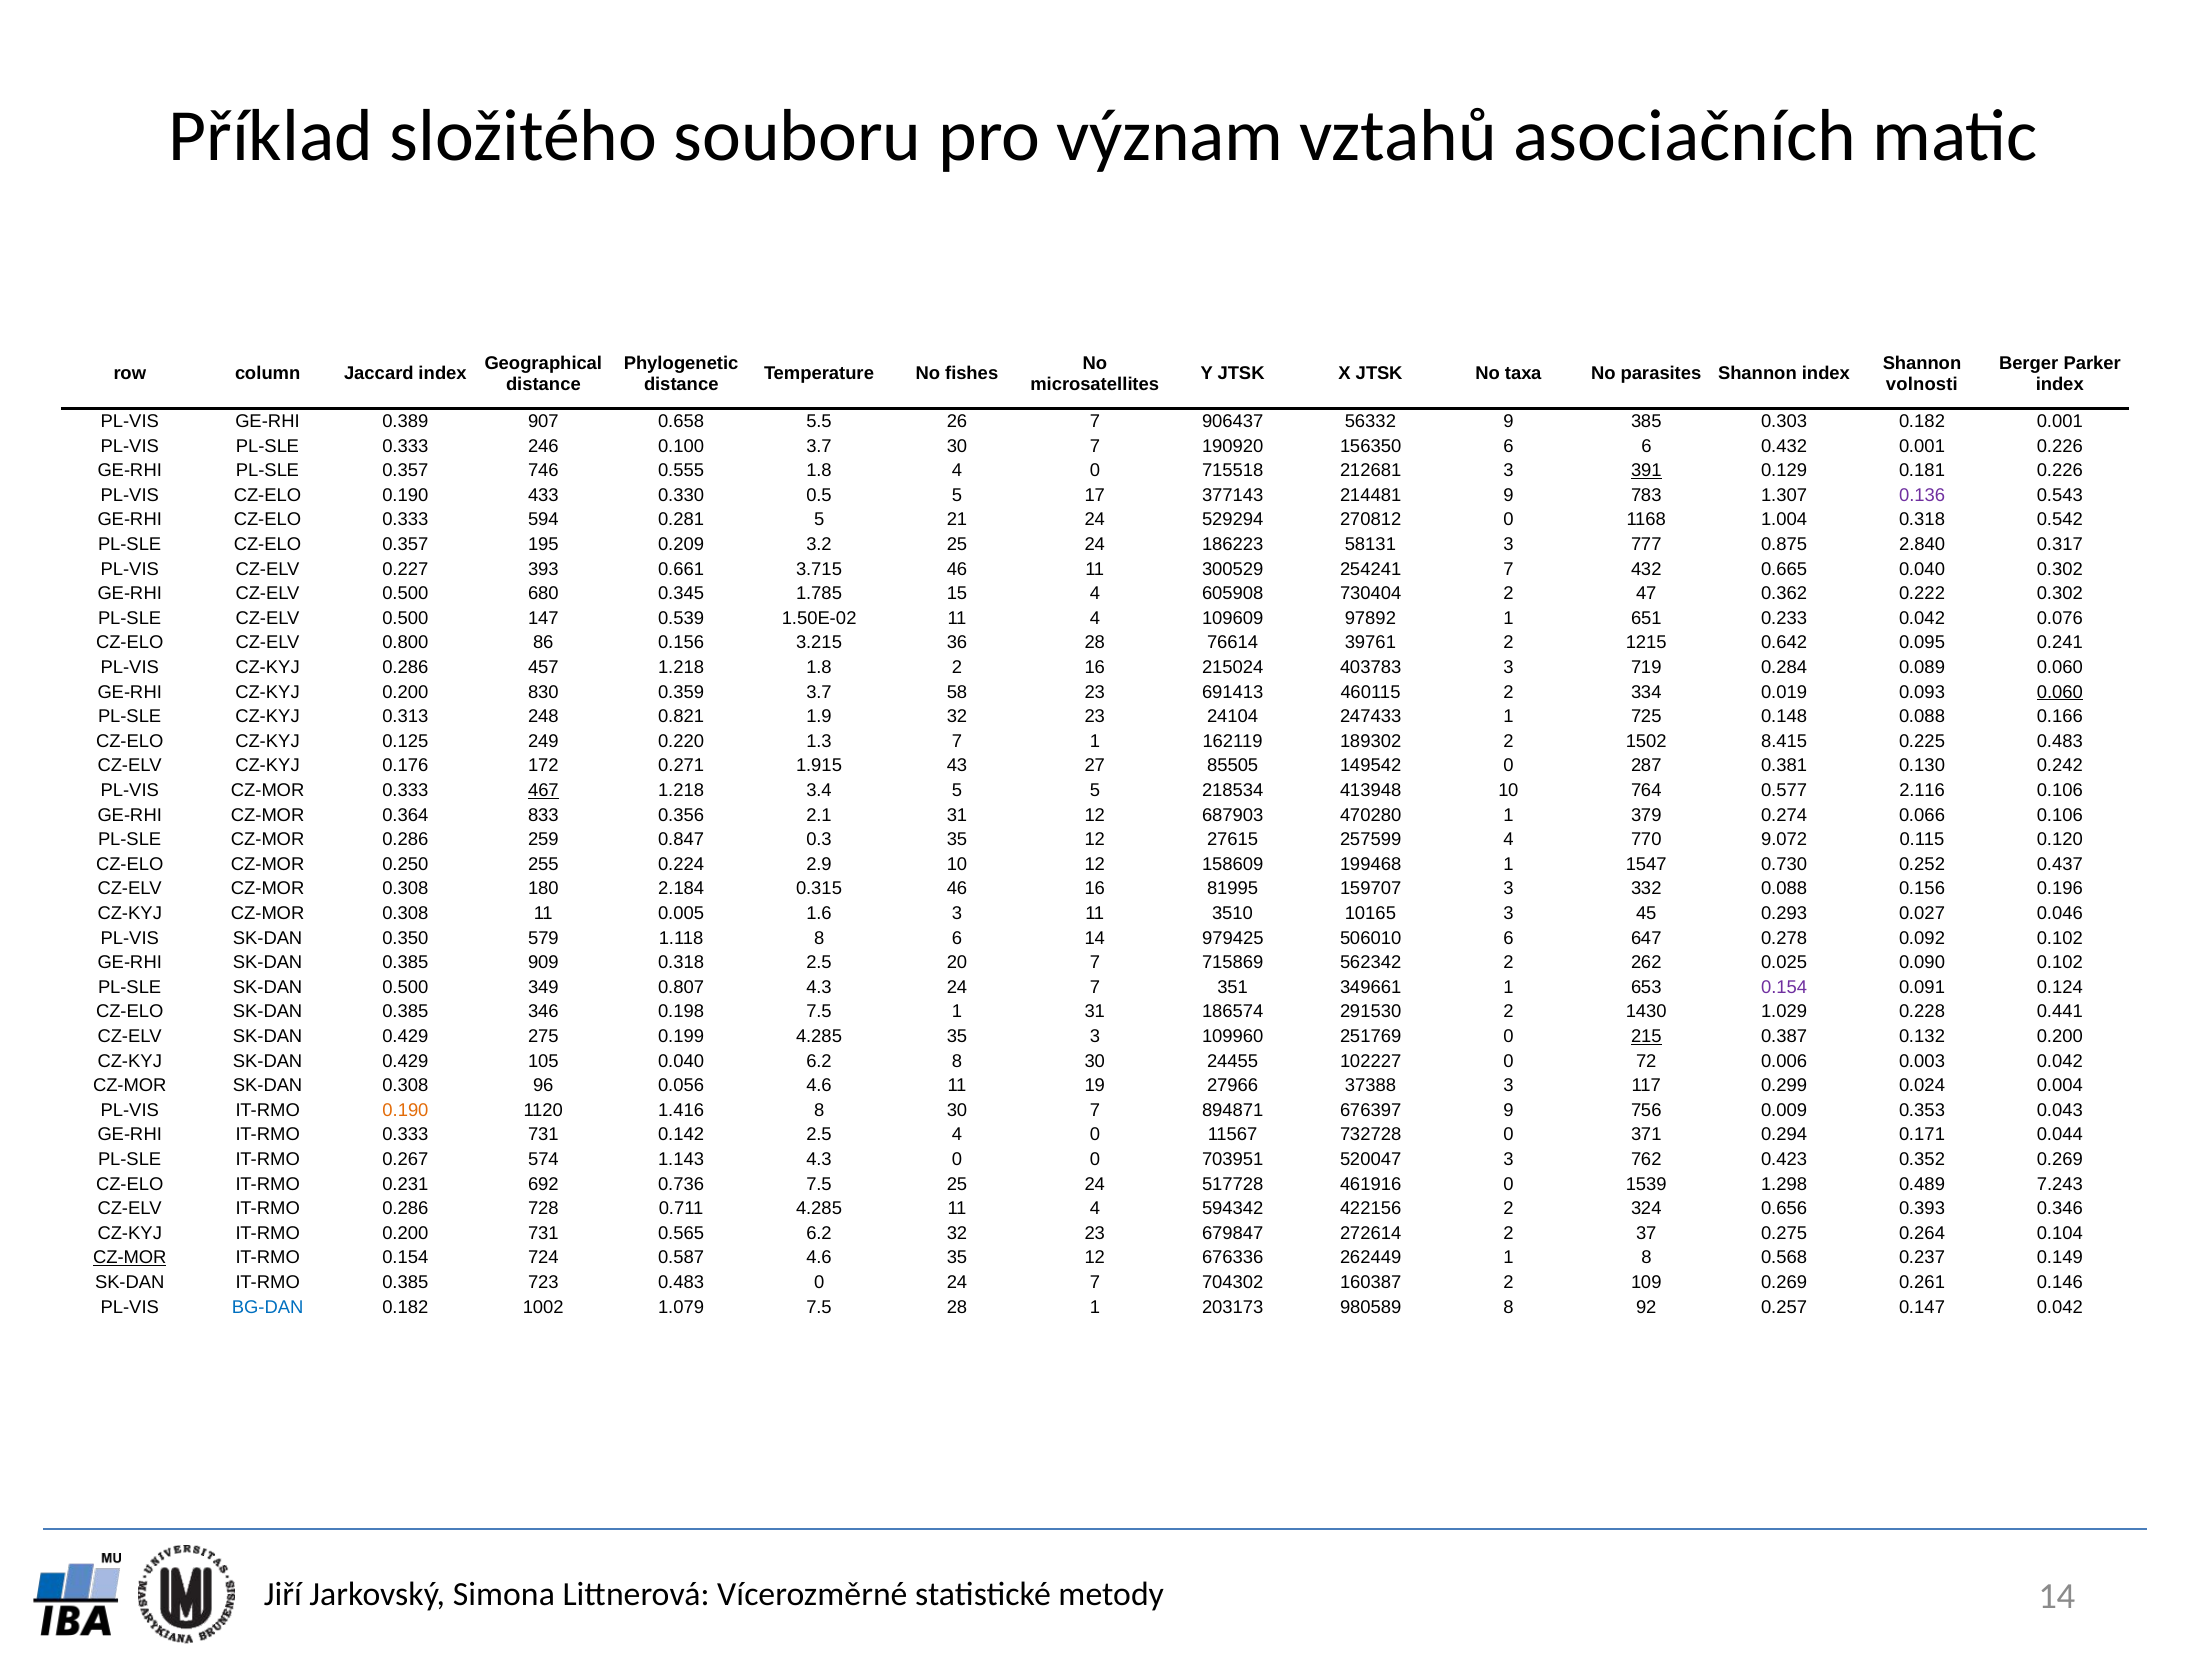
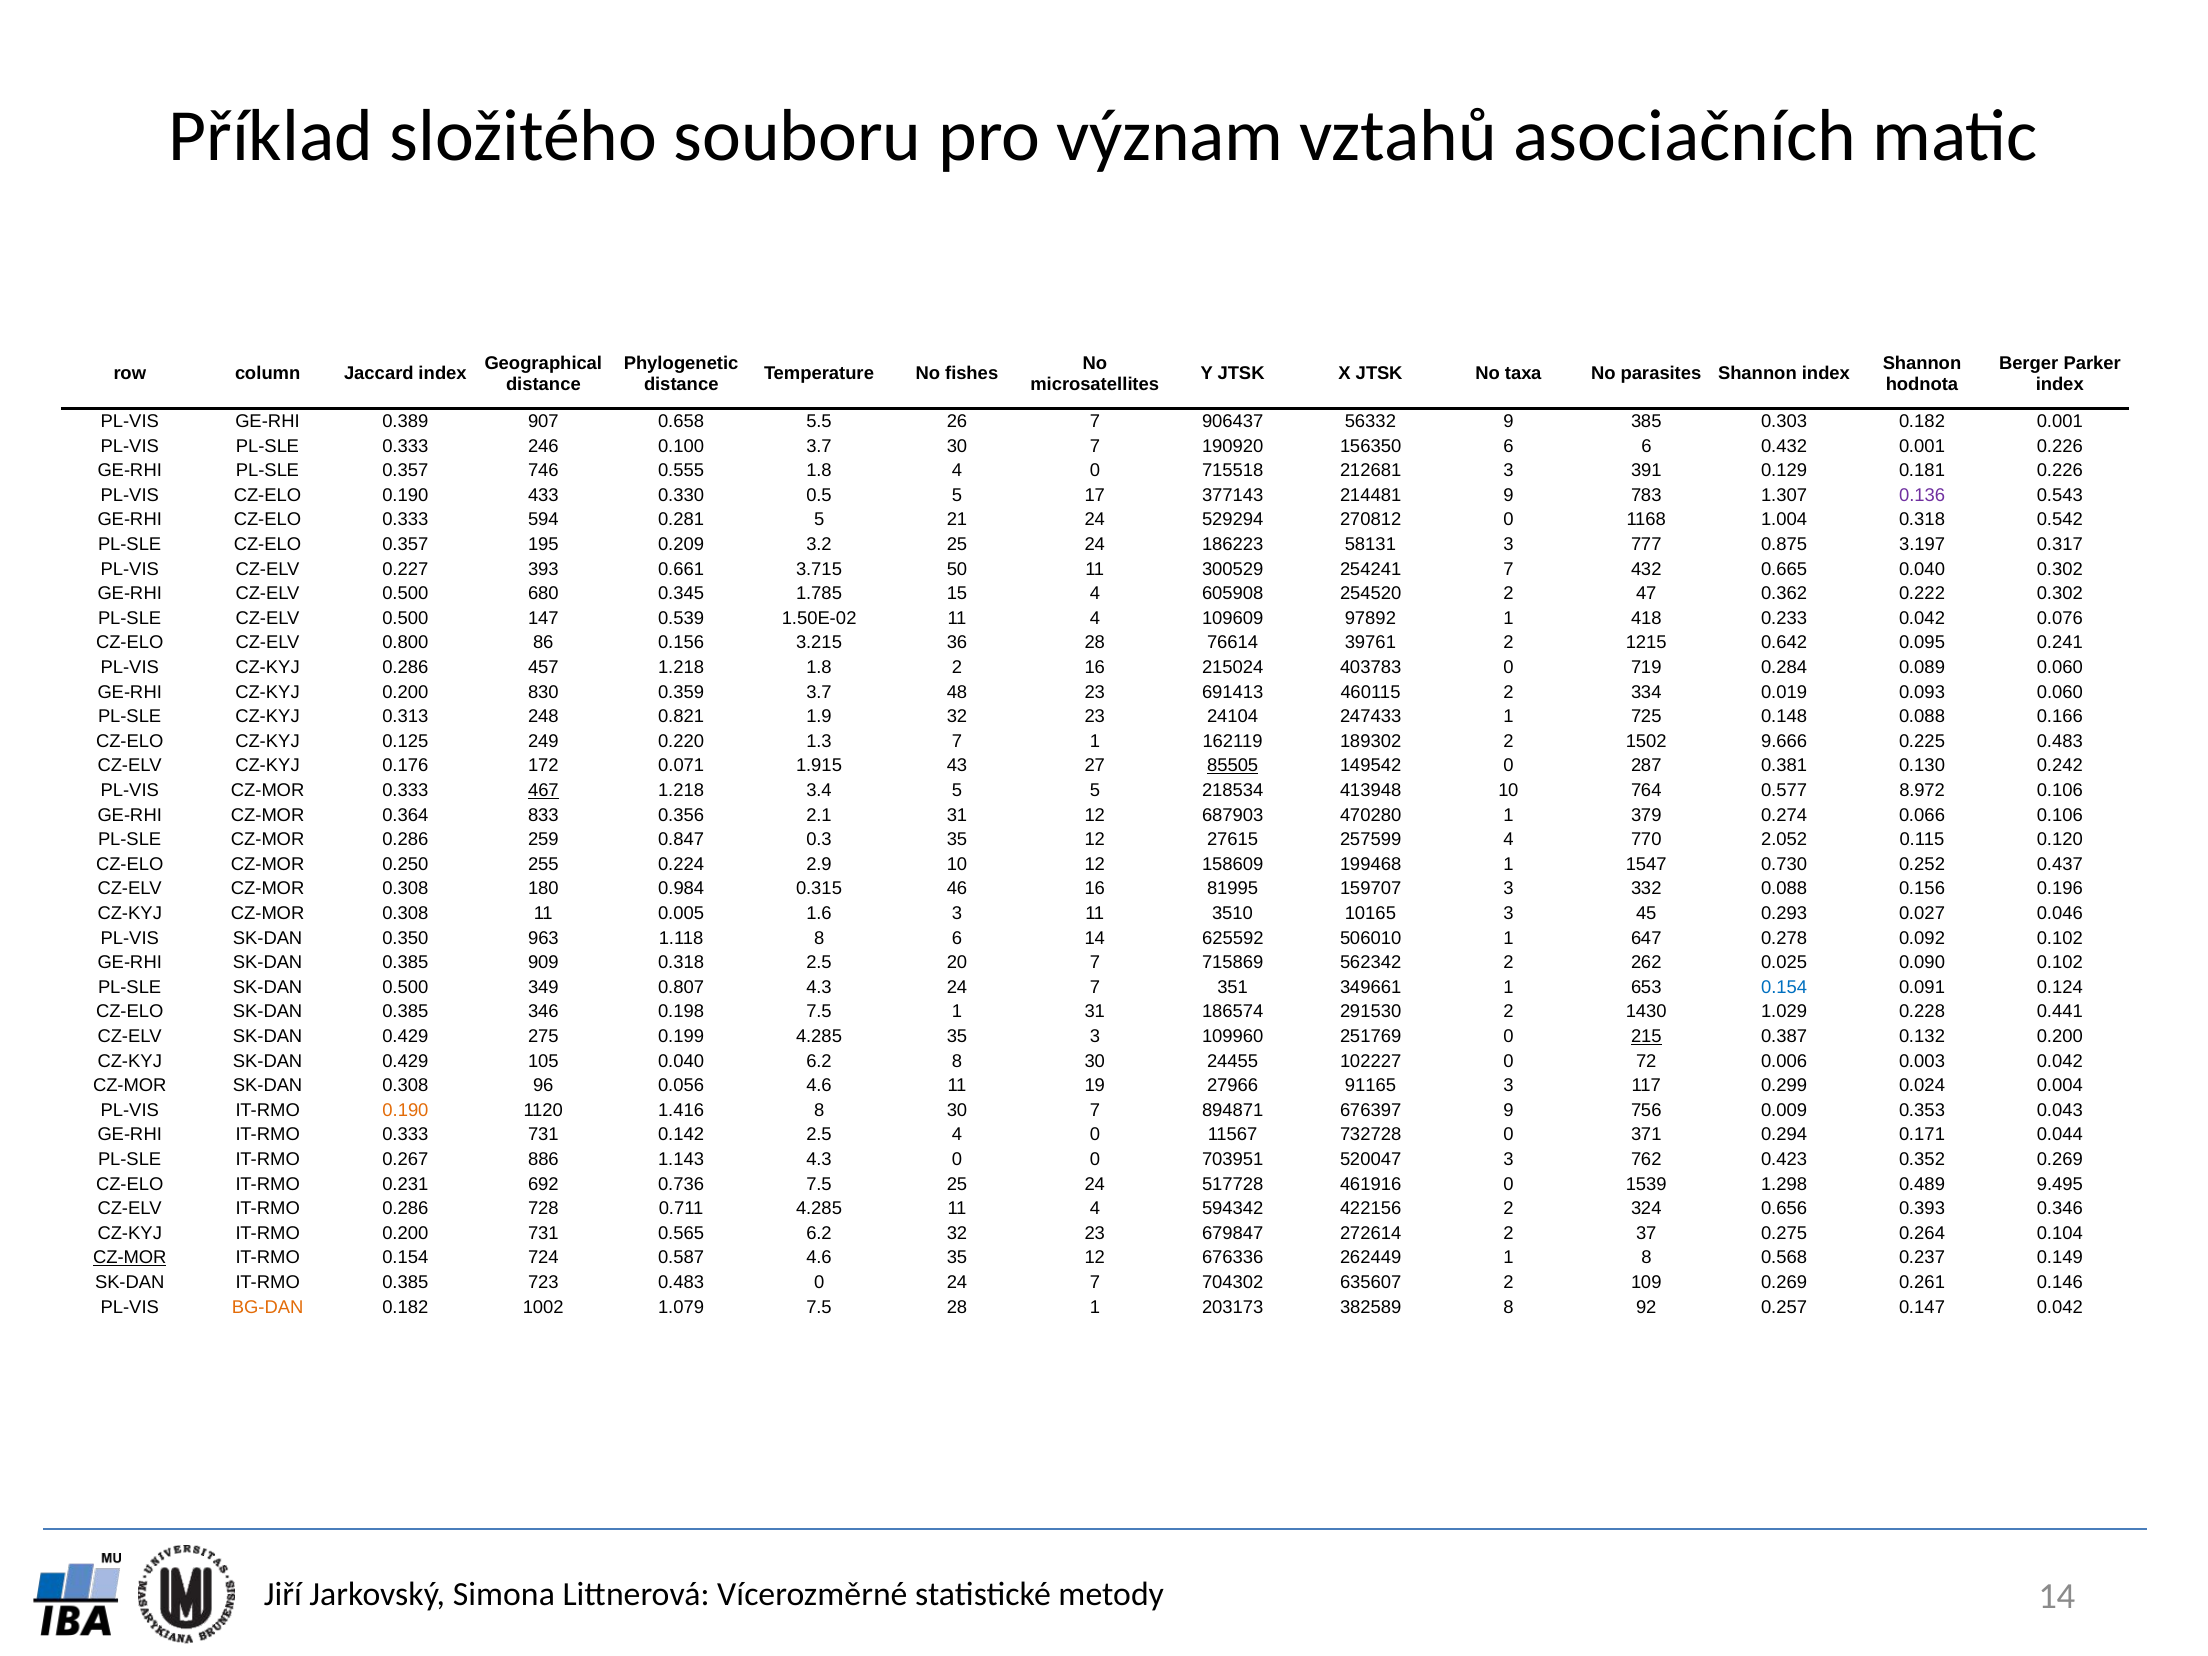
volnosti: volnosti -> hodnota (1922, 384)
391 underline: present -> none (1646, 471)
2.840: 2.840 -> 3.197 (1922, 544)
3.715 46: 46 -> 50 (957, 569)
730404: 730404 -> 254520 (1371, 594)
651: 651 -> 418 (1646, 618)
403783 3: 3 -> 0 (1509, 667)
58: 58 -> 48 (957, 692)
0.060 underline: present -> none (2060, 692)
8.415: 8.415 -> 9.666 (1784, 741)
0.271: 0.271 -> 0.071 (681, 766)
85505 underline: none -> present (1233, 766)
2.116: 2.116 -> 8.972 (1922, 790)
9.072: 9.072 -> 2.052 (1784, 840)
2.184: 2.184 -> 0.984 (681, 889)
579: 579 -> 963 (543, 938)
979425: 979425 -> 625592 (1233, 938)
506010 6: 6 -> 1 (1509, 938)
0.154 colour: purple -> blue (1784, 987)
37388: 37388 -> 91165 (1371, 1086)
574: 574 -> 886 (543, 1159)
7.243: 7.243 -> 9.495 (2060, 1184)
160387: 160387 -> 635607 (1371, 1282)
BG-DAN colour: blue -> orange (268, 1307)
980589: 980589 -> 382589 (1371, 1307)
